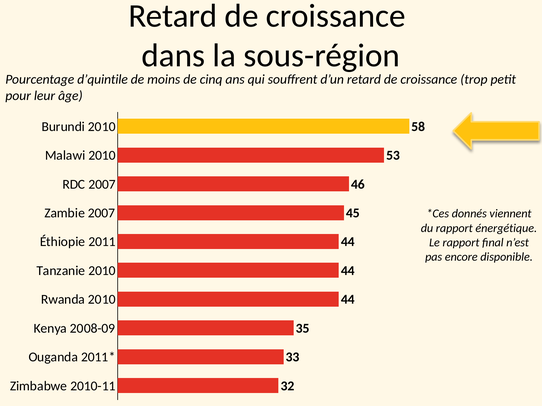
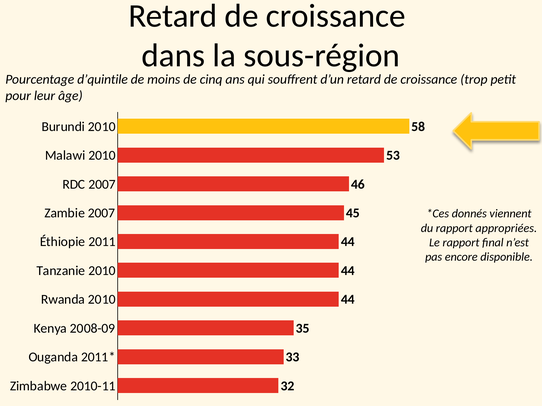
énergétique: énergétique -> appropriées (506, 228)
